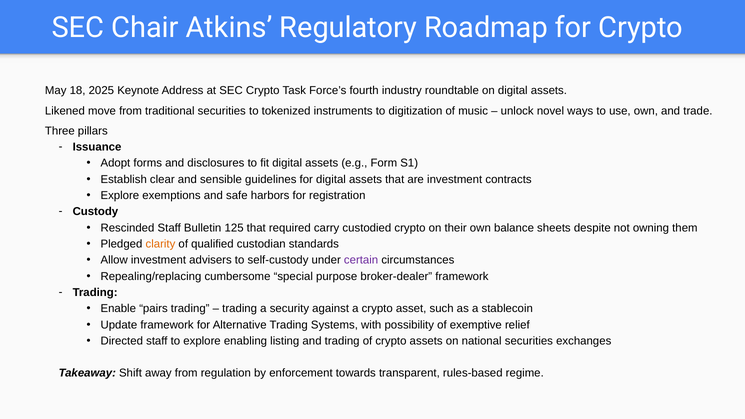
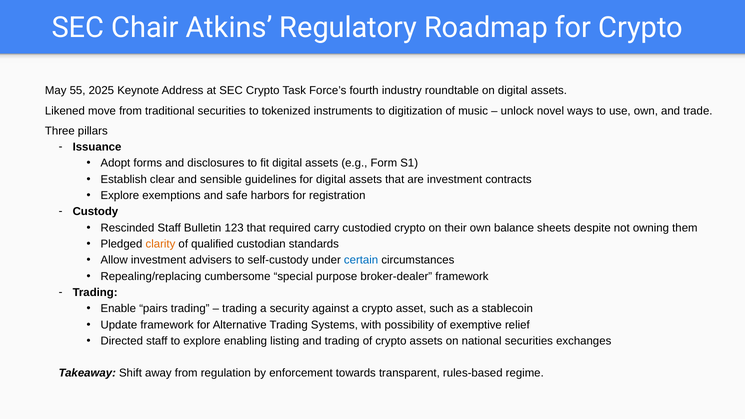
18: 18 -> 55 (78, 91)
125: 125 -> 123 (234, 228)
certain colour: purple -> blue (361, 260)
